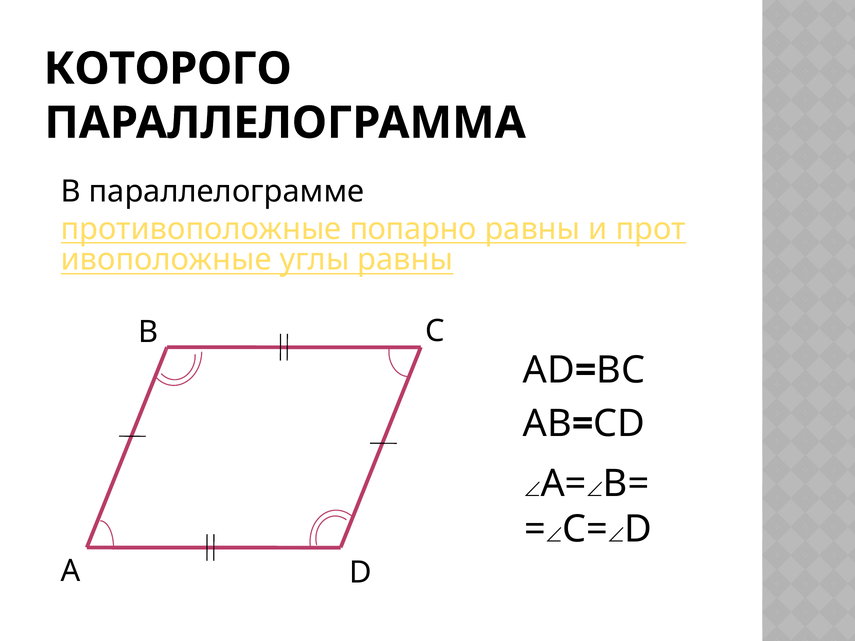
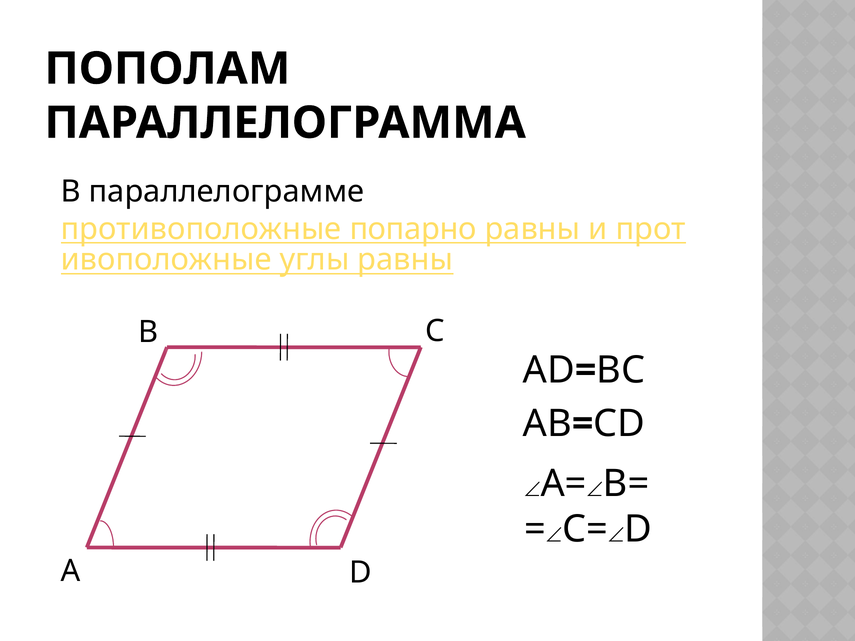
КОТОРОГО: КОТОРОГО -> ПОПОЛАМ (167, 69)
